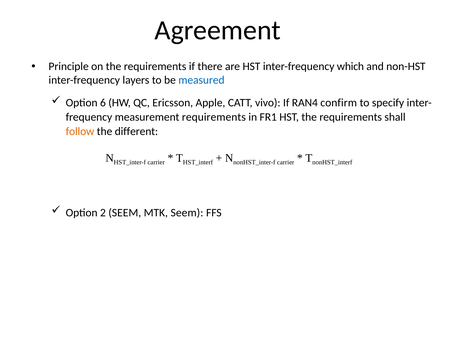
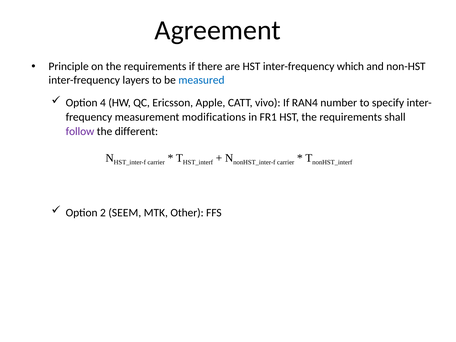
6: 6 -> 4 (103, 103)
confirm: confirm -> number (339, 103)
measurement requirements: requirements -> modifications (214, 117)
follow colour: orange -> purple (80, 132)
MTK Seem: Seem -> Other (187, 213)
